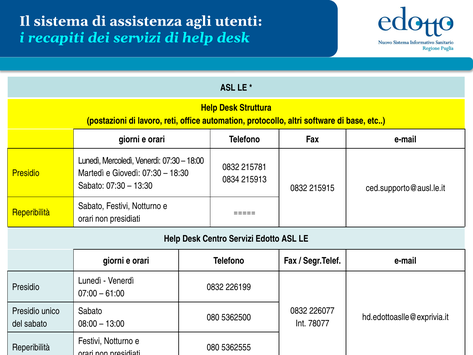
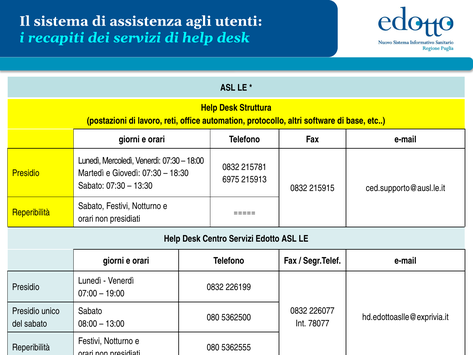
0834: 0834 -> 6975 (231, 179)
61:00: 61:00 -> 19:00 (115, 293)
